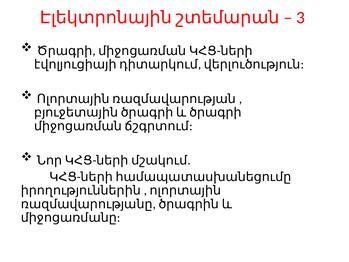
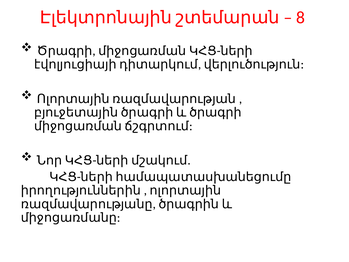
3: 3 -> 8 (301, 18)
